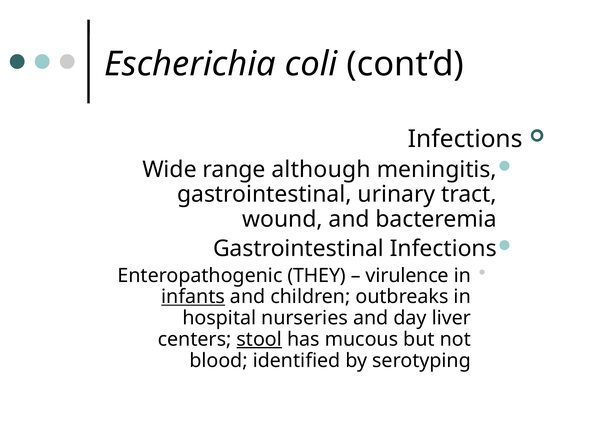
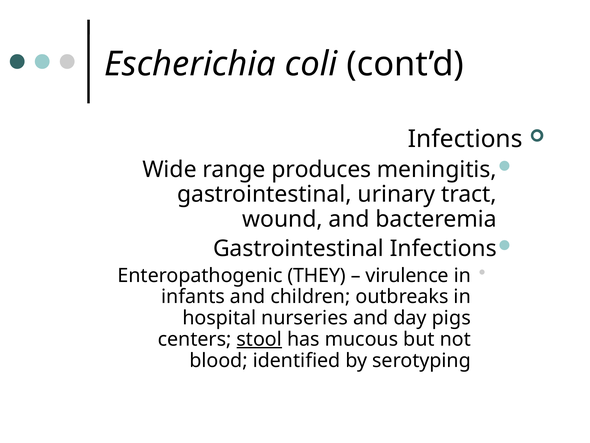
although: although -> produces (321, 169)
infants underline: present -> none (193, 296)
liver: liver -> pigs (451, 318)
